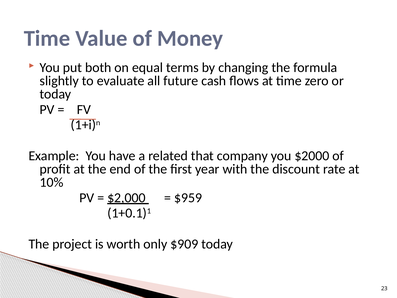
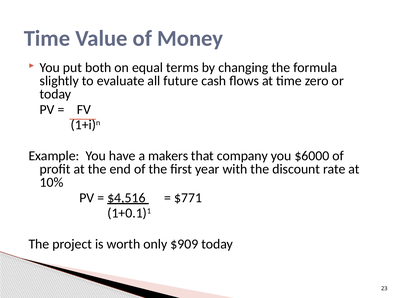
related: related -> makers (168, 156)
$2000: $2000 -> $6000 (312, 156)
$2,000: $2,000 -> $4,516 (126, 198)
$959: $959 -> $771 (188, 198)
